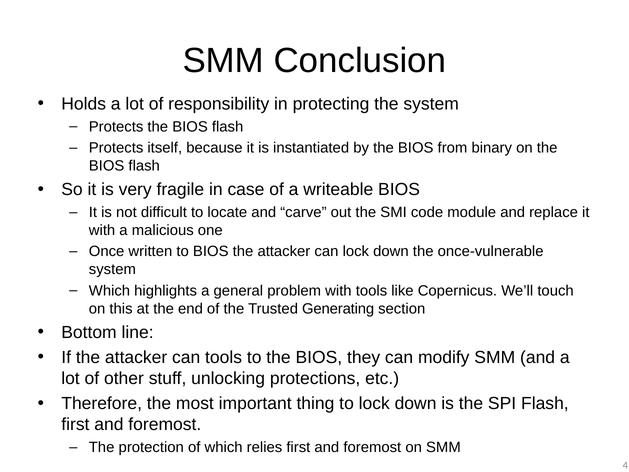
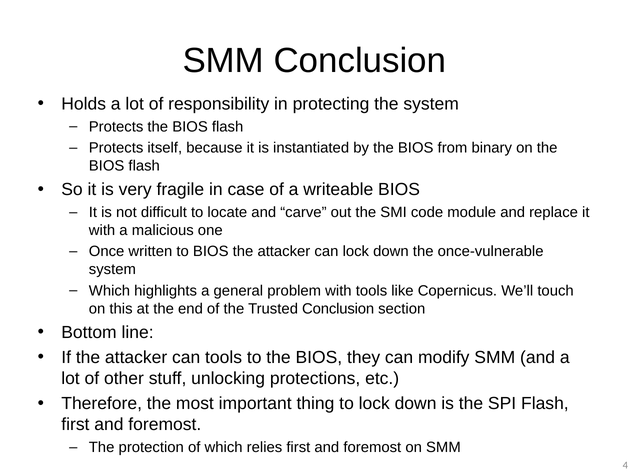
Trusted Generating: Generating -> Conclusion (338, 308)
